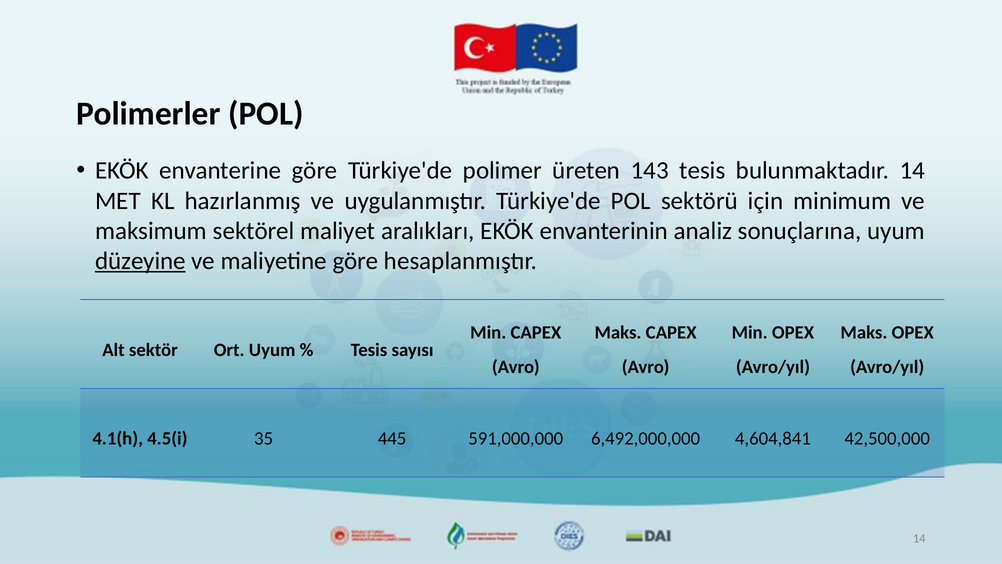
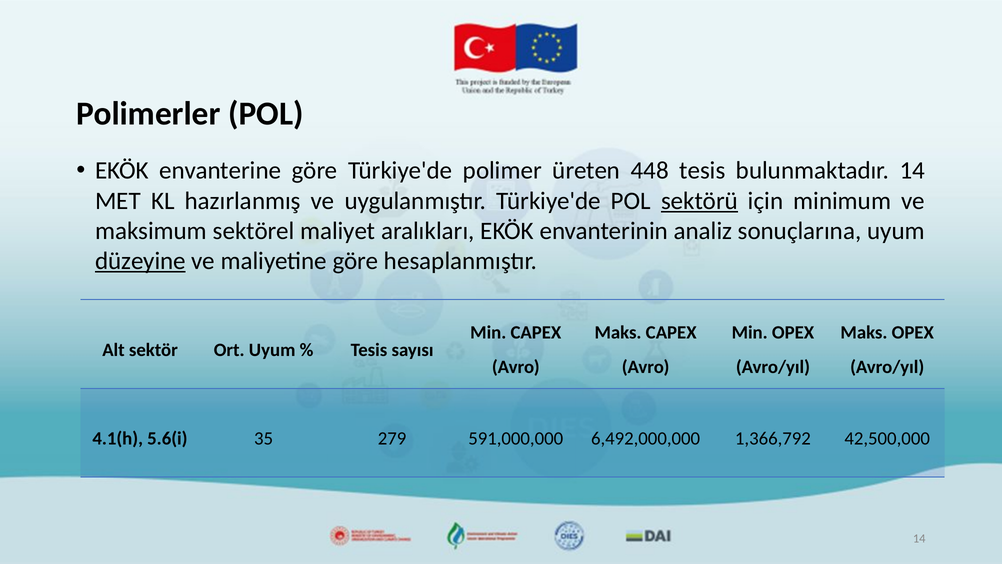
143: 143 -> 448 (650, 171)
sektörü underline: none -> present (699, 201)
4.5(i: 4.5(i -> 5.6(i (167, 438)
445: 445 -> 279 (392, 438)
4,604,841: 4,604,841 -> 1,366,792 (773, 438)
